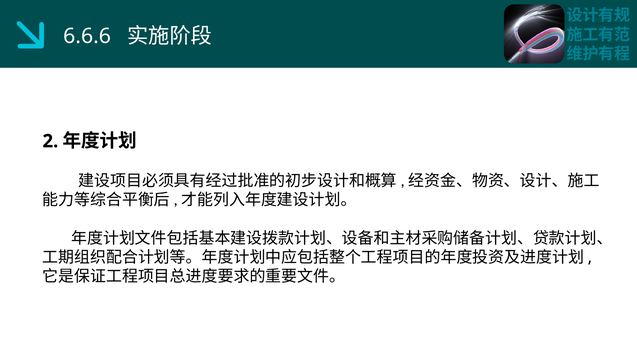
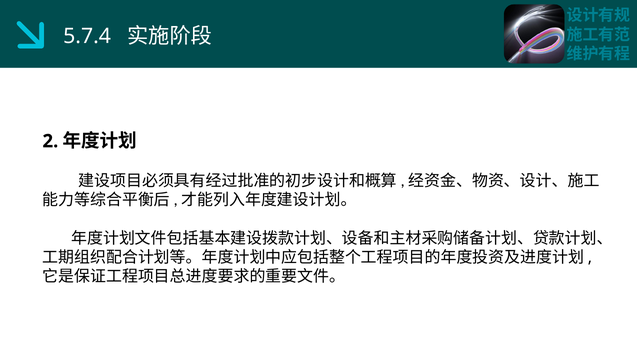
6.6.6: 6.6.6 -> 5.7.4 (87, 36)
